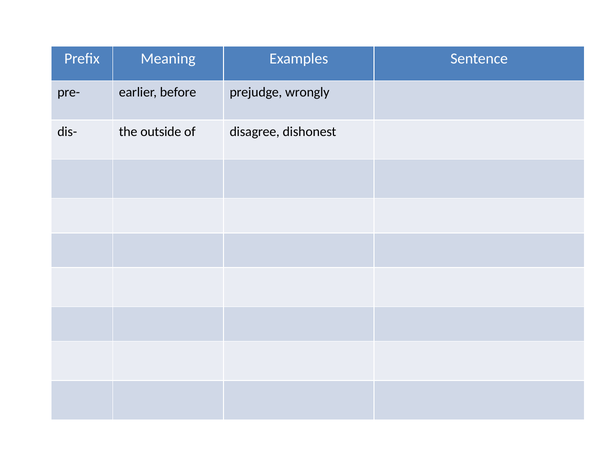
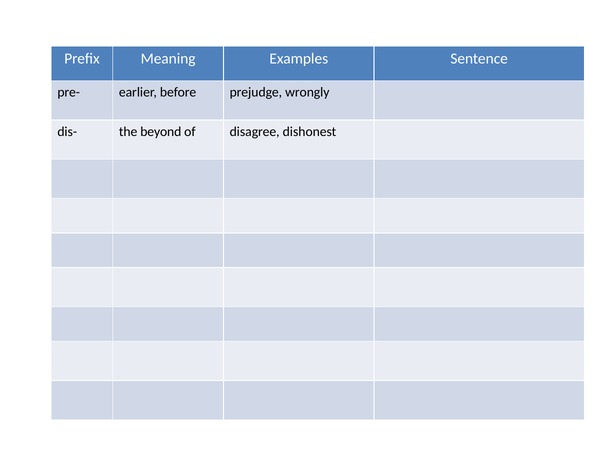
outside: outside -> beyond (161, 132)
